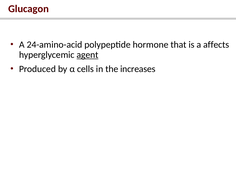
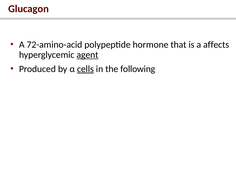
24-amino-acid: 24-amino-acid -> 72-amino-acid (54, 45)
cells underline: none -> present (85, 69)
increases: increases -> following (138, 69)
